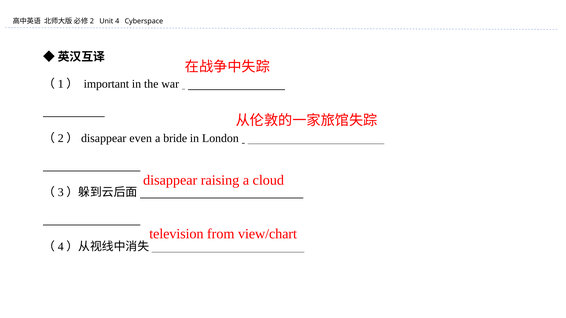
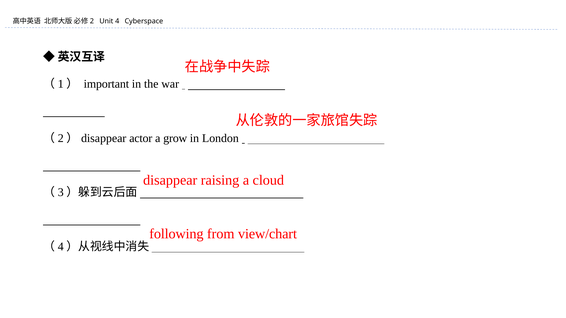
even: even -> actor (141, 138)
bride: bride -> grow (175, 138)
television: television -> following (176, 234)
